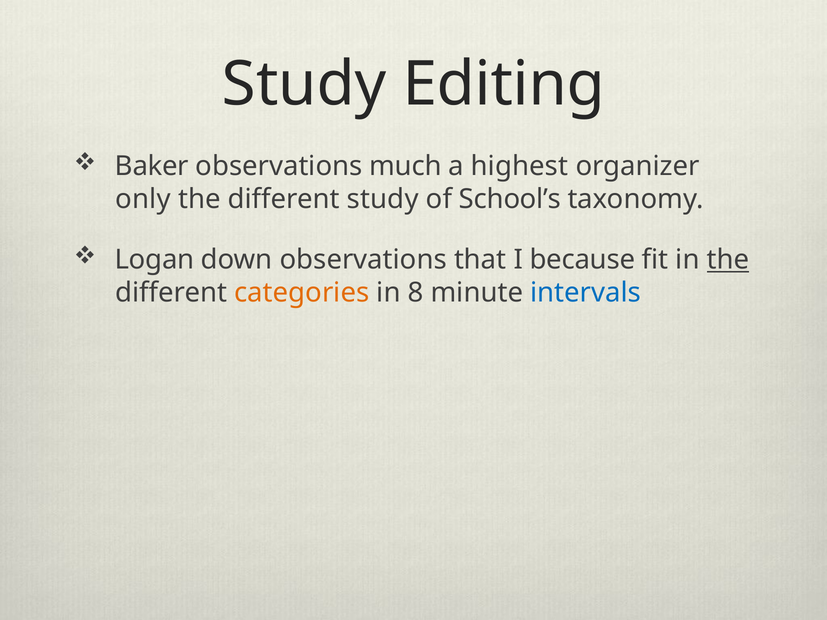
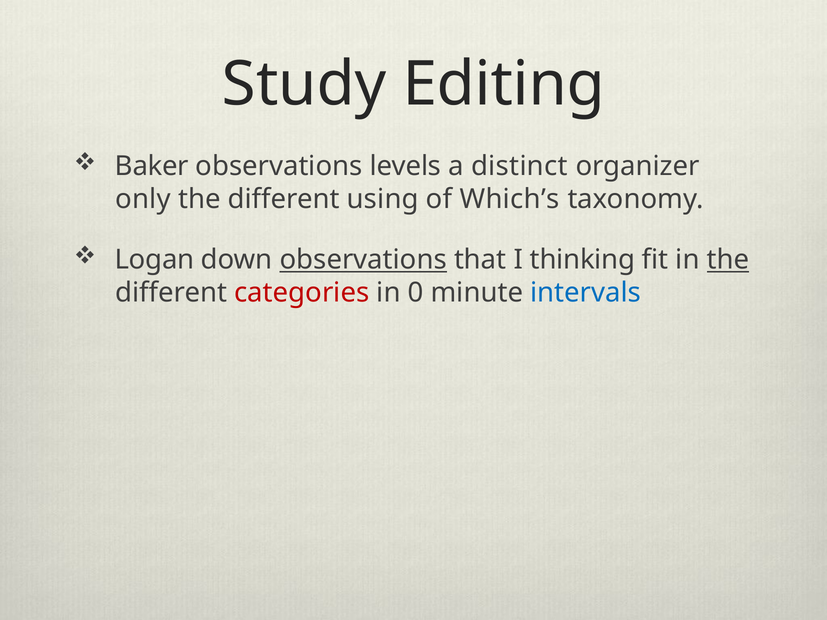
much: much -> levels (405, 166)
highest: highest -> distinct (519, 166)
different study: study -> using (383, 199)
School’s: School’s -> Which’s (510, 199)
observations underline: none -> present (363, 260)
because: because -> thinking (583, 260)
categories colour: orange -> red (302, 293)
8: 8 -> 0 (416, 293)
